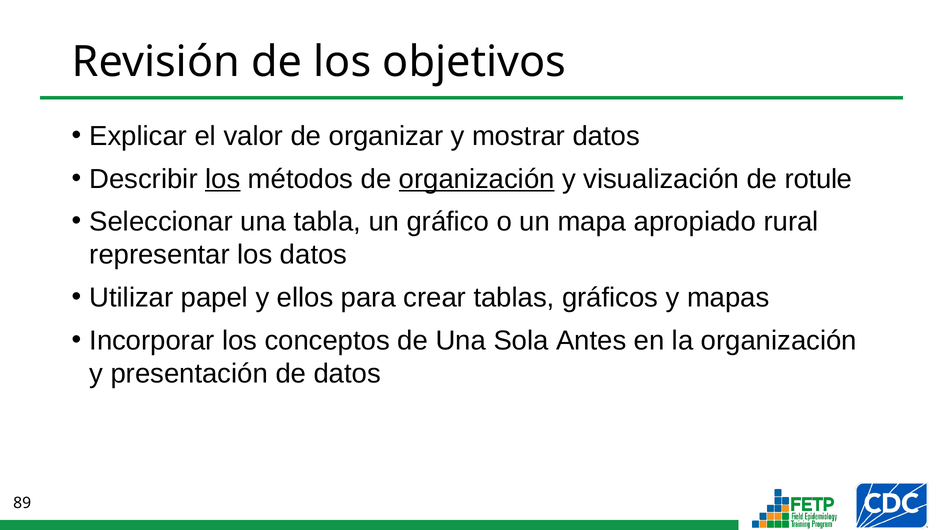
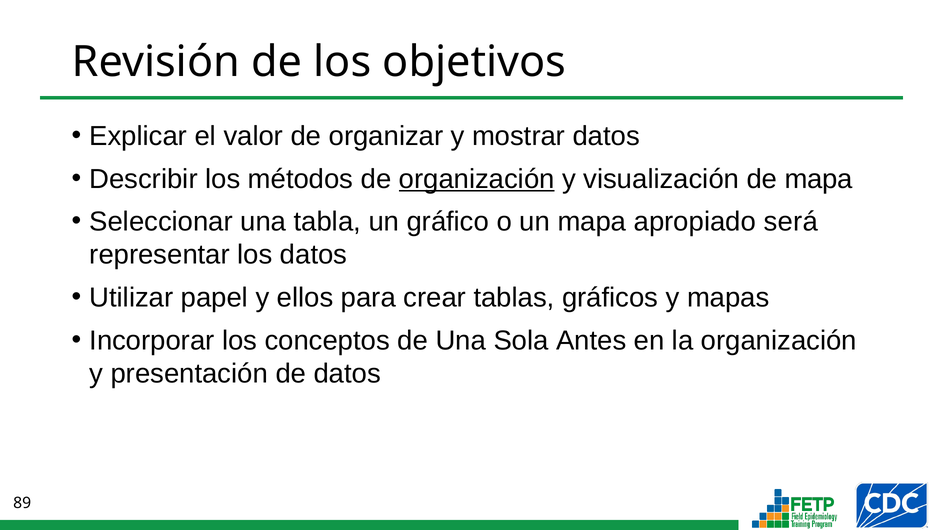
los underline: present -> none (223, 179)
de rotule: rotule -> mapa (819, 179)
rural: rural -> será (791, 222)
